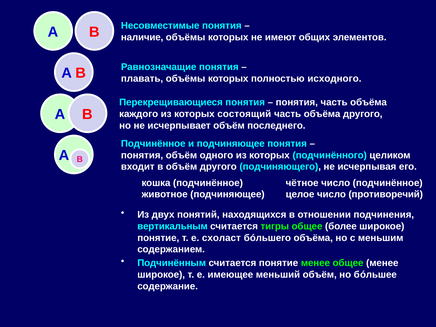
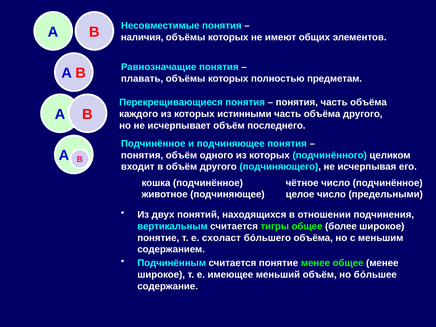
наличие: наличие -> наличия (142, 37)
исходного: исходного -> предметам (335, 79)
состоящий: состоящий -> истинными (244, 114)
противоречий: противоречий -> предельными (386, 194)
